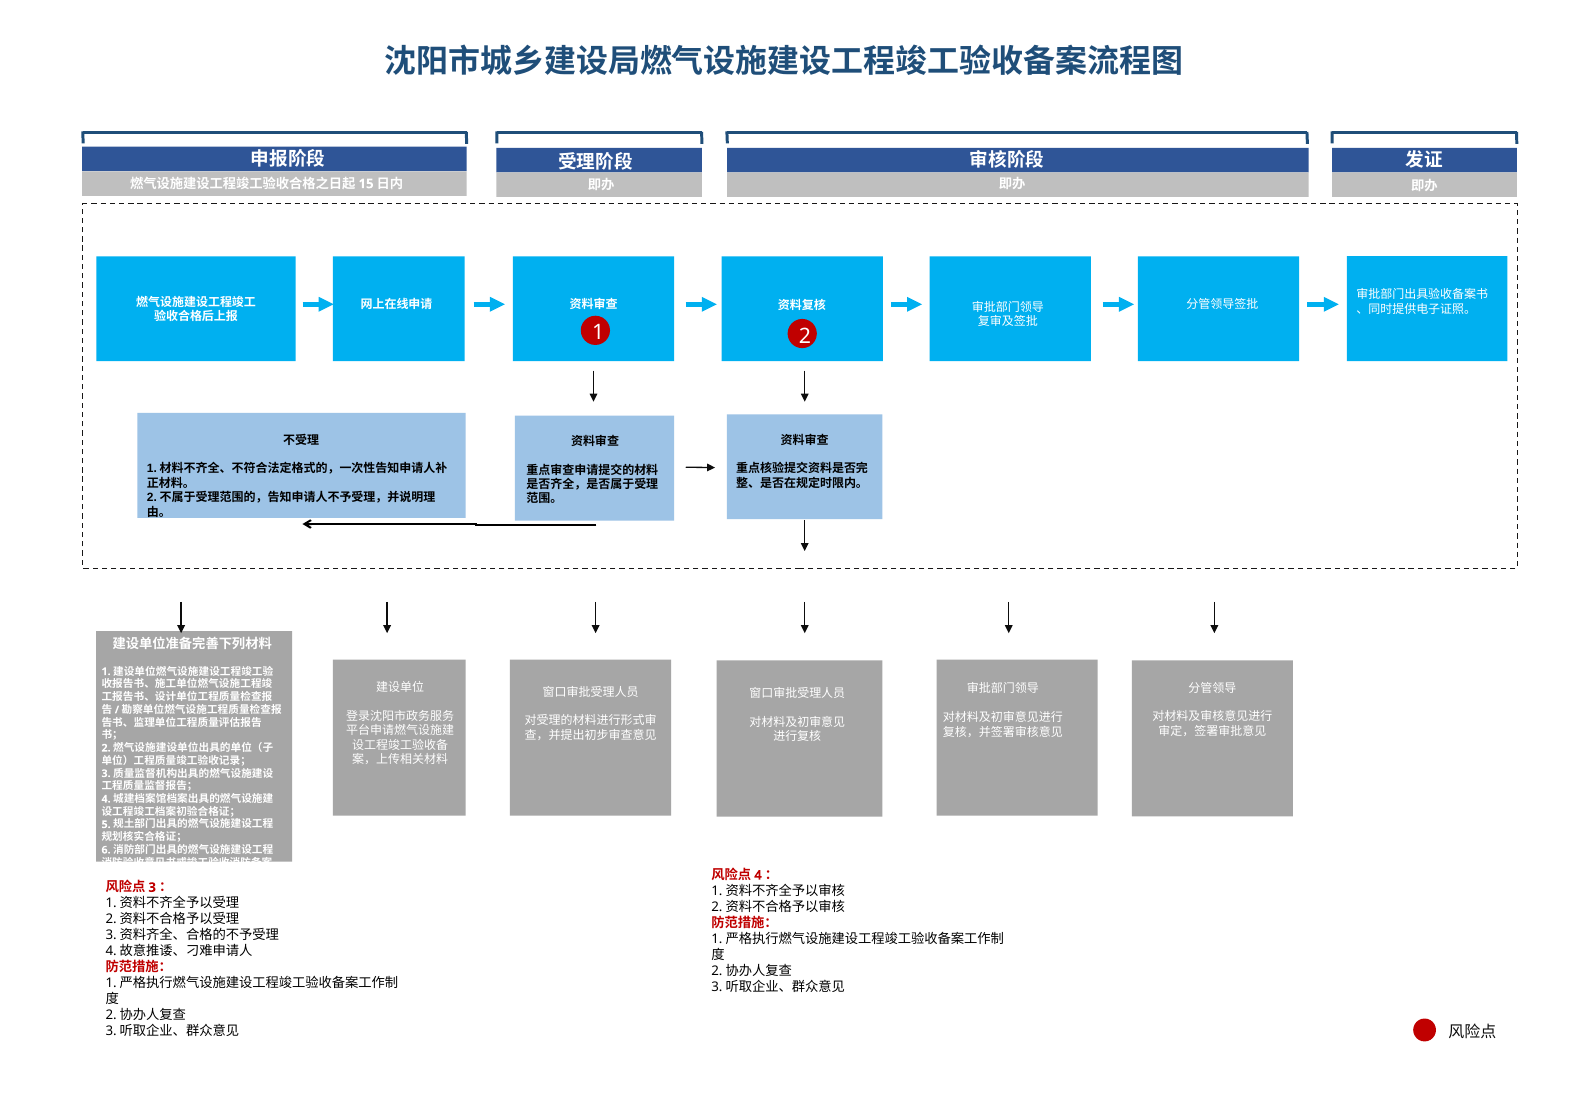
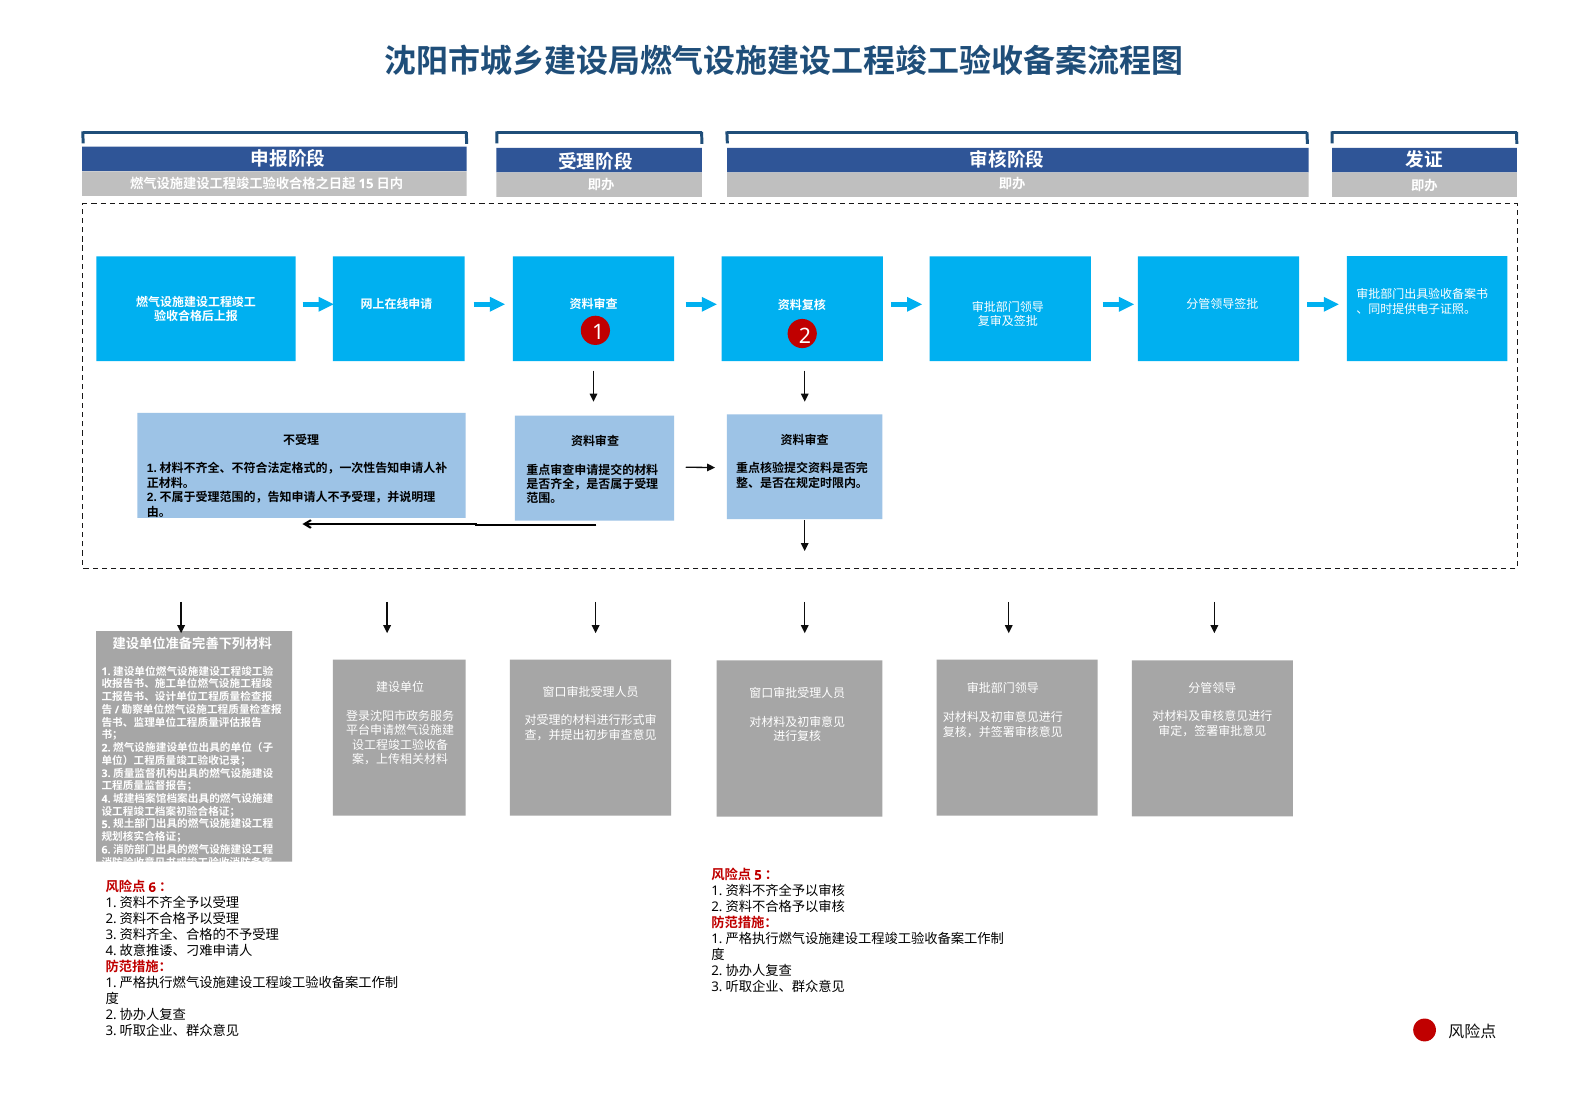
4: 4 -> 5 (758, 875)
3: 3 -> 6 (152, 888)
